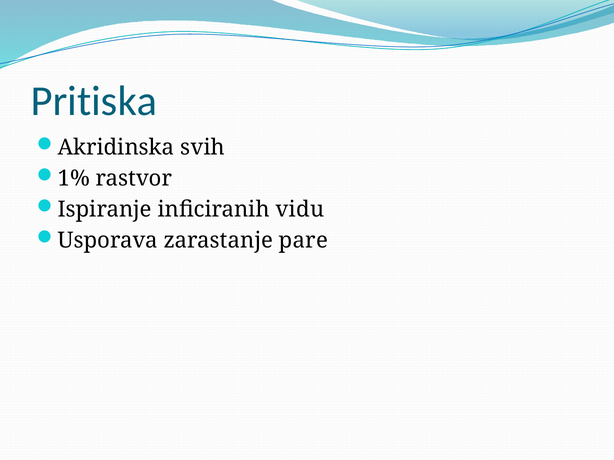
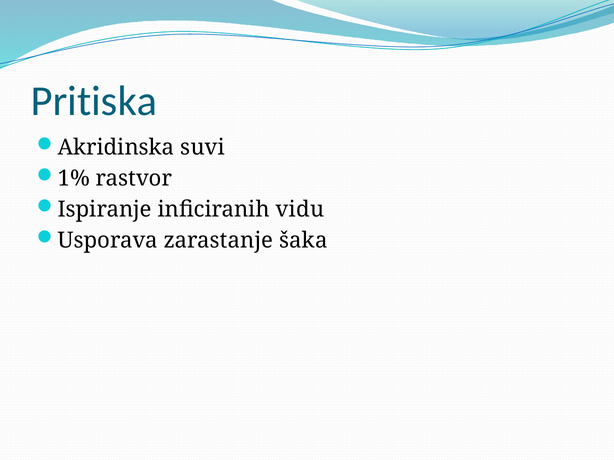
svih: svih -> suvi (203, 148)
pare: pare -> šaka (303, 241)
